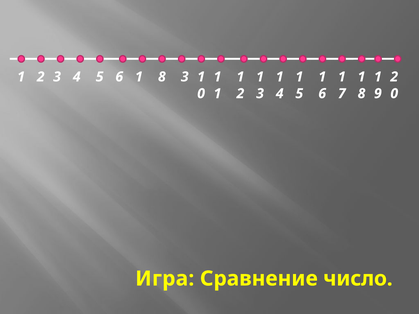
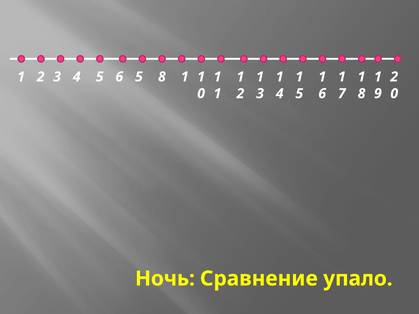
1: 1 -> 5 (139, 77)
6 8 3: 3 -> 1 (185, 77)
Игра: Игра -> Ночь (165, 279)
число: число -> упало (358, 279)
